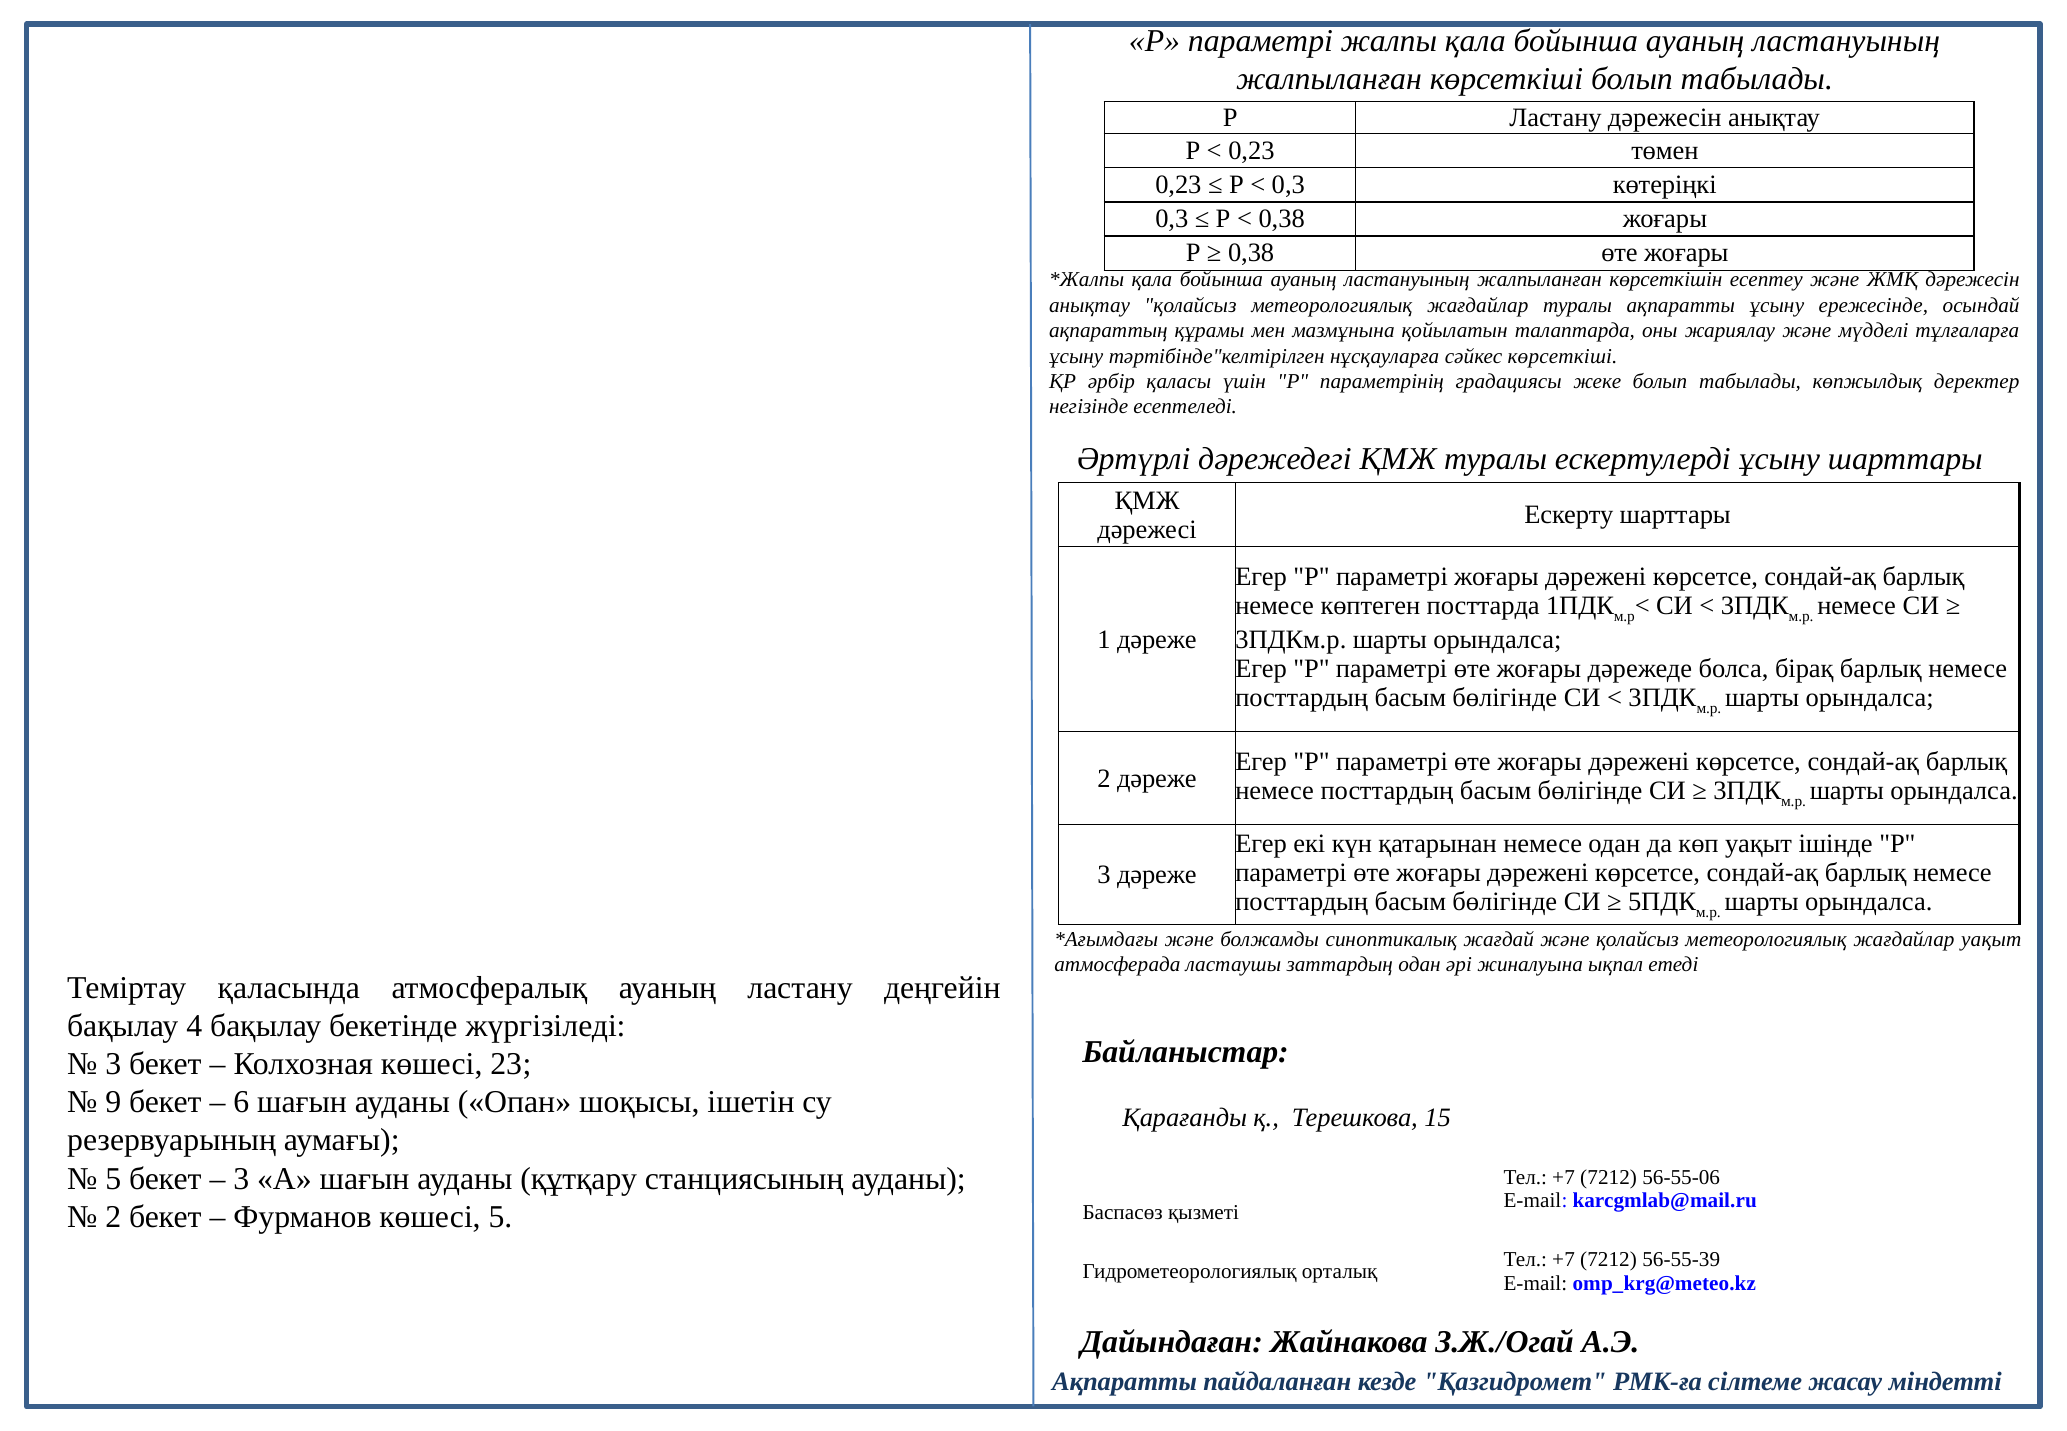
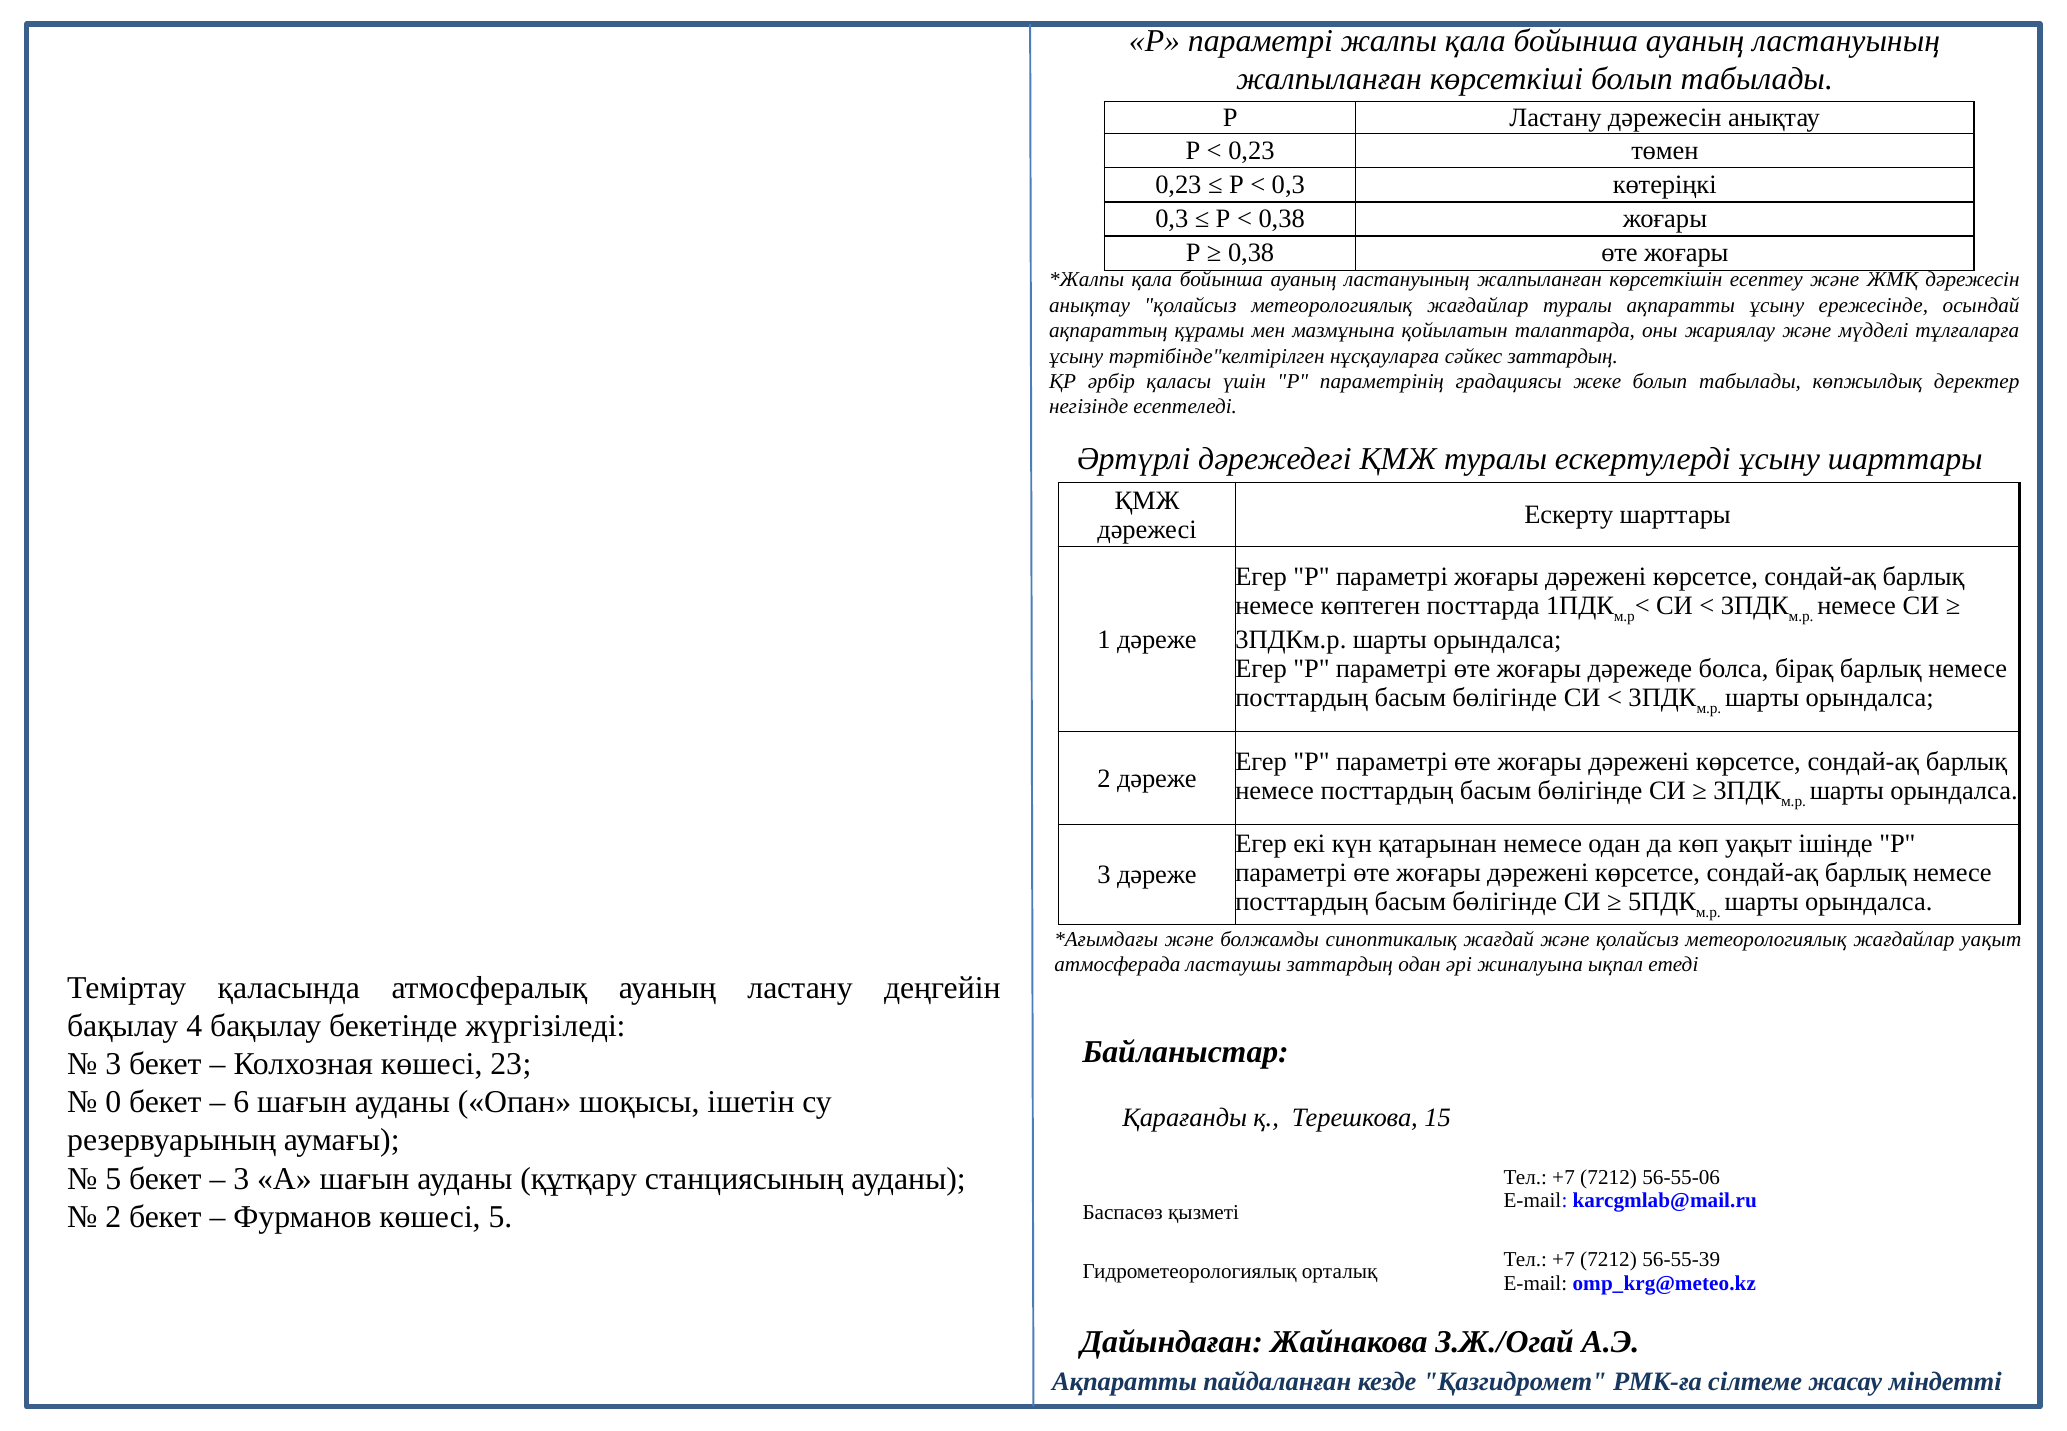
сәйкес көрсеткіші: көрсеткіші -> заттардың (1563, 356)
9: 9 -> 0 (113, 1102)
